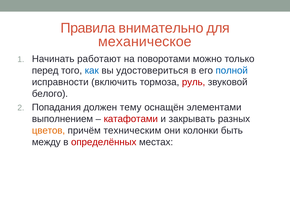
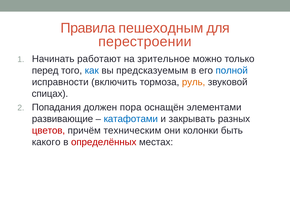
внимательно: внимательно -> пешеходным (161, 28)
механическое: механическое -> перестроении (145, 42)
поворотами: поворотами -> зрительное (164, 59)
удостовериться: удостовериться -> предсказуемым (152, 70)
руль colour: red -> orange (194, 82)
белого: белого -> спицах (50, 93)
тему: тему -> пора (131, 107)
выполнением: выполнением -> развивающие (62, 119)
катафотами colour: red -> blue (131, 119)
цветов colour: orange -> red (48, 130)
между: между -> какого (46, 142)
